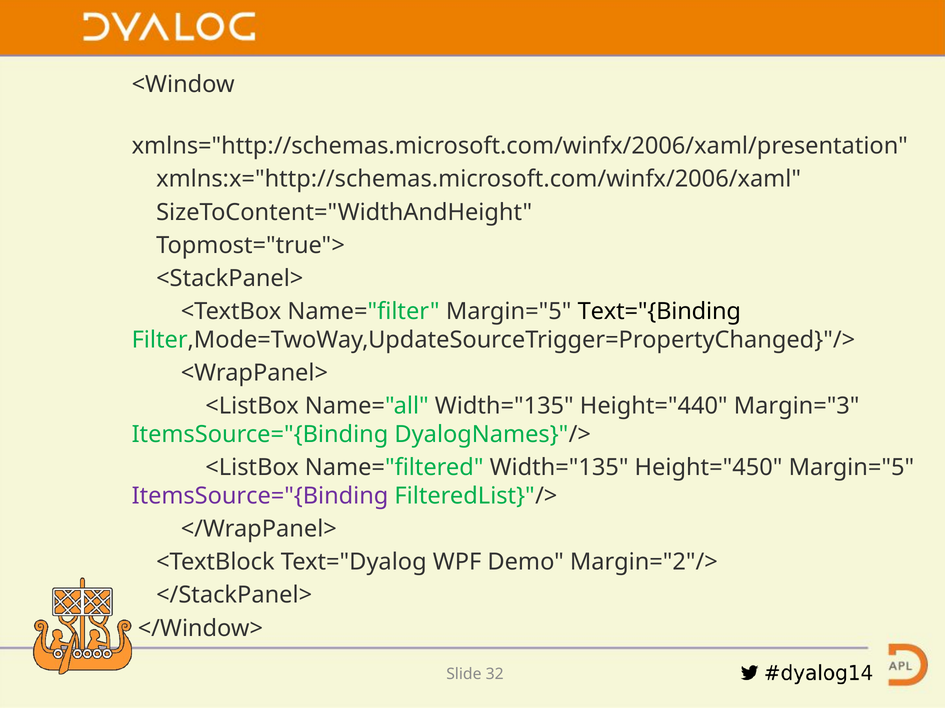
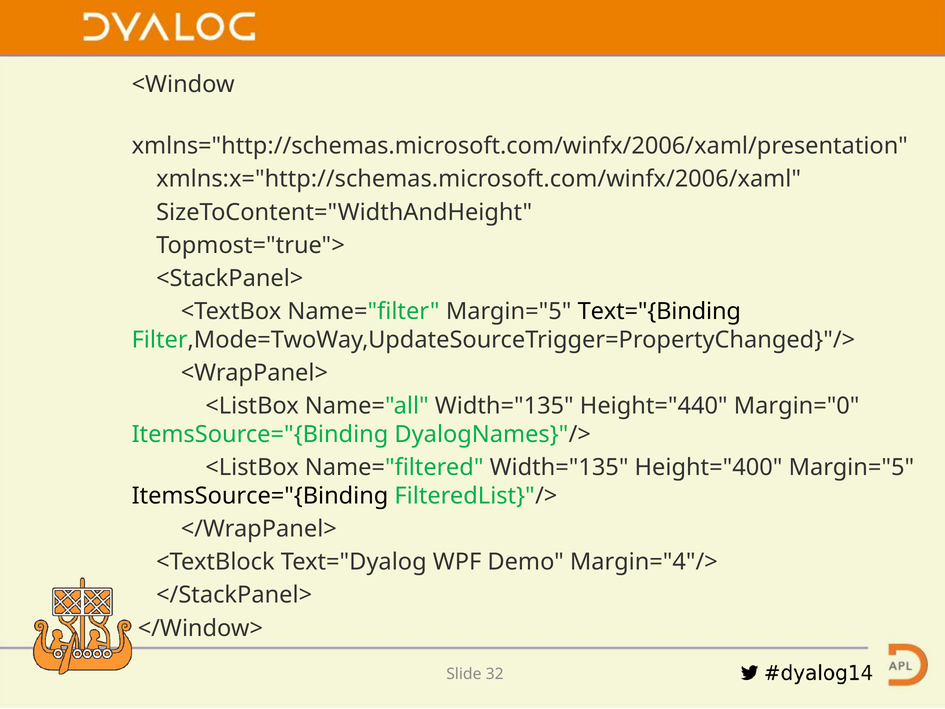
Margin="3: Margin="3 -> Margin="0 (797, 406)
Height="450: Height="450 -> Height="400 (709, 467)
ItemsSource="{Binding colour: purple -> black (260, 496)
Margin="2"/>: Margin="2"/> -> Margin="4"/> (644, 562)
